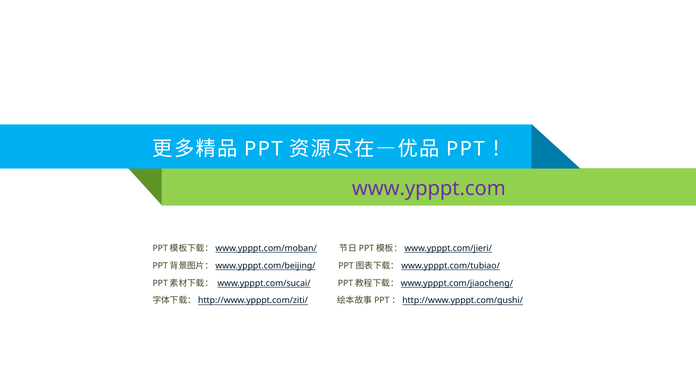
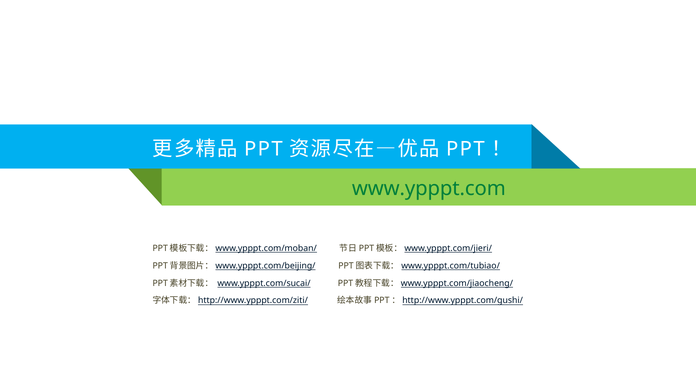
www.ypppt.com colour: purple -> green (429, 189)
